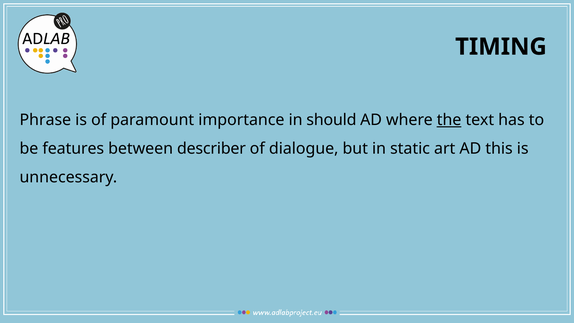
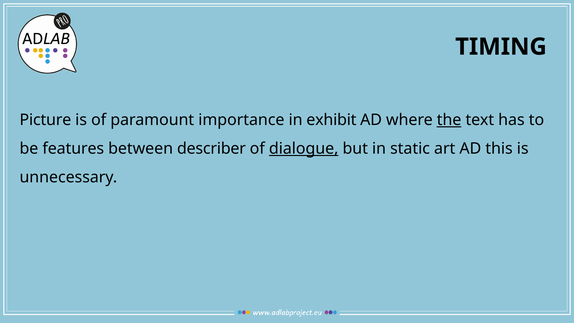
Phrase: Phrase -> Picture (45, 120)
should: should -> exhibit (331, 120)
dialogue underline: none -> present (304, 149)
